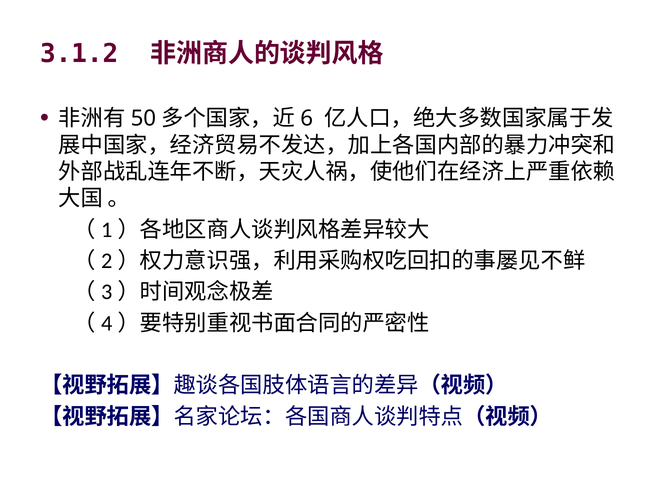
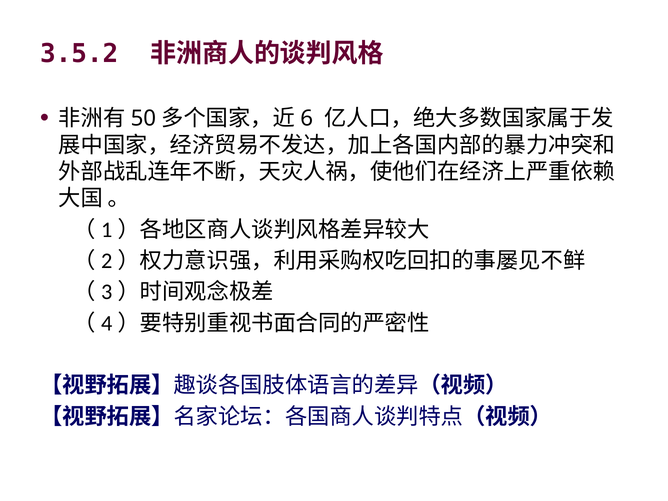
3.1.2: 3.1.2 -> 3.5.2 (79, 54)
